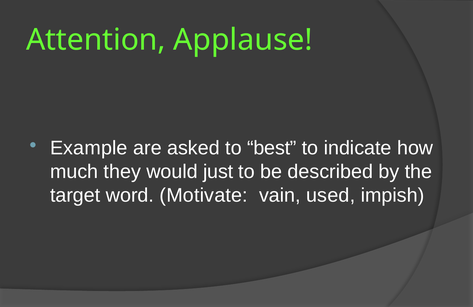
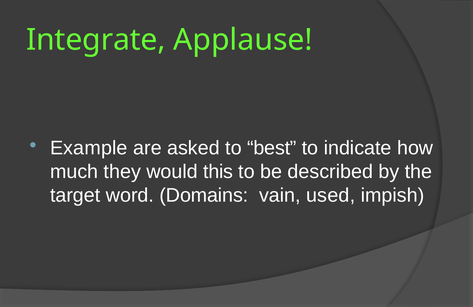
Attention: Attention -> Integrate (96, 40)
just: just -> this (218, 172)
Motivate: Motivate -> Domains (204, 196)
